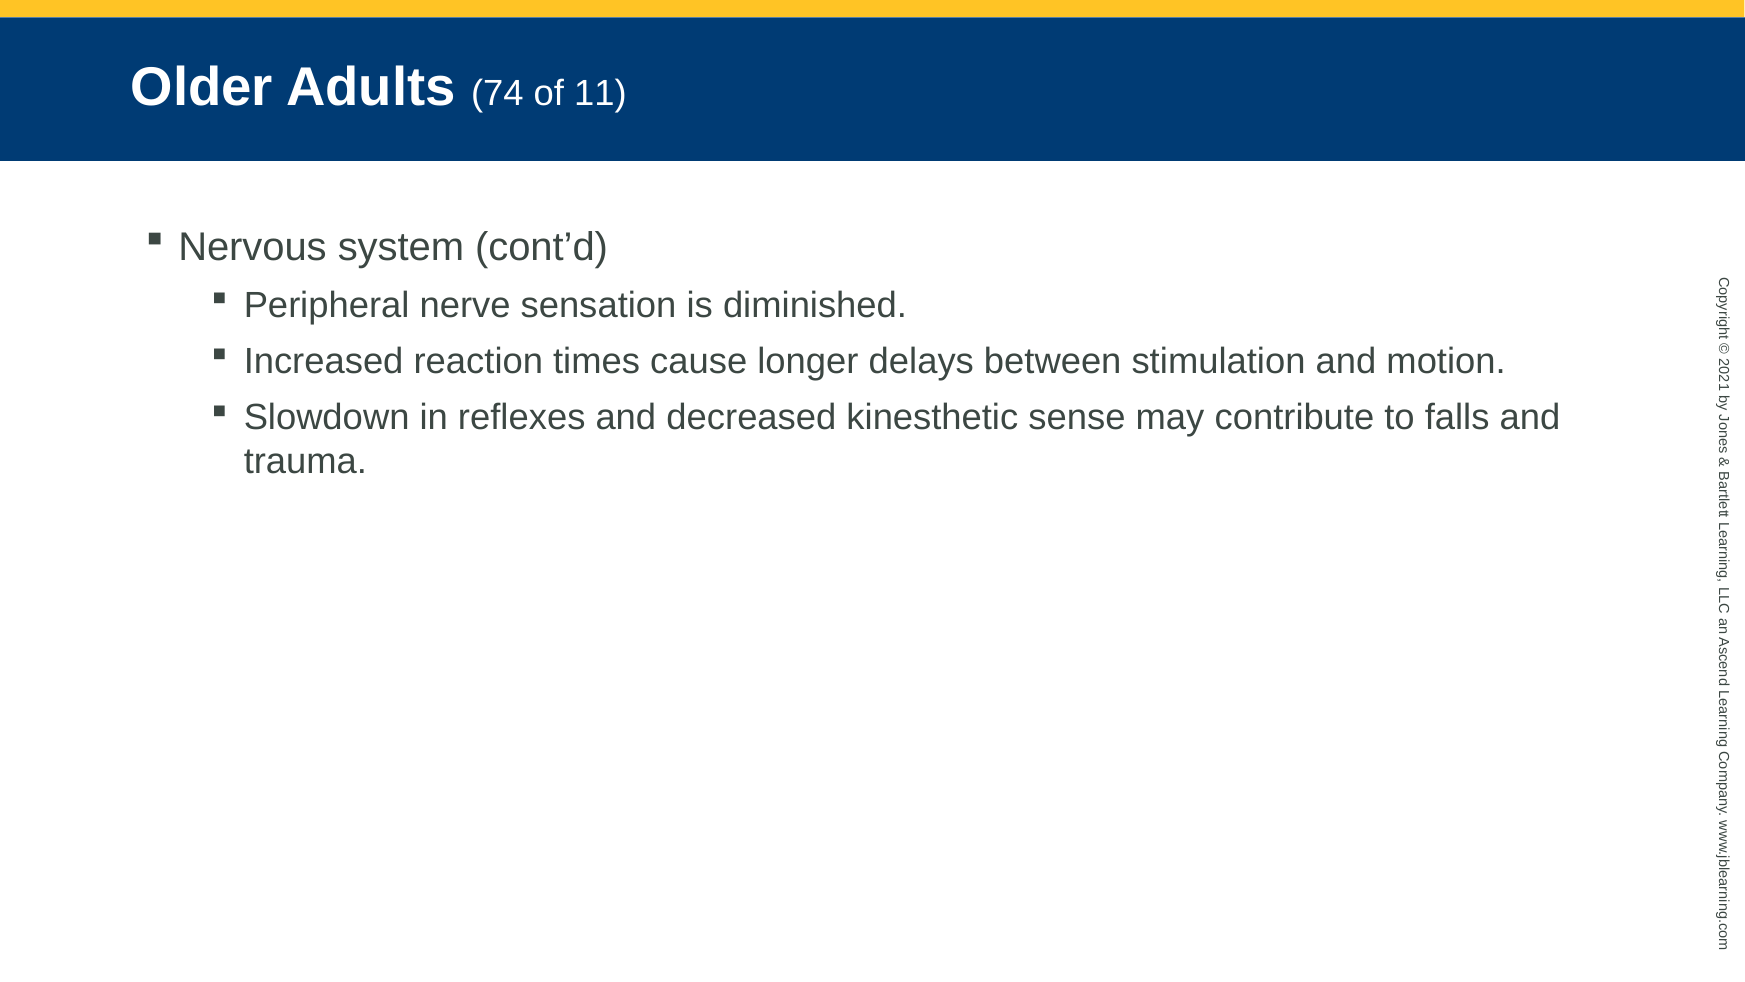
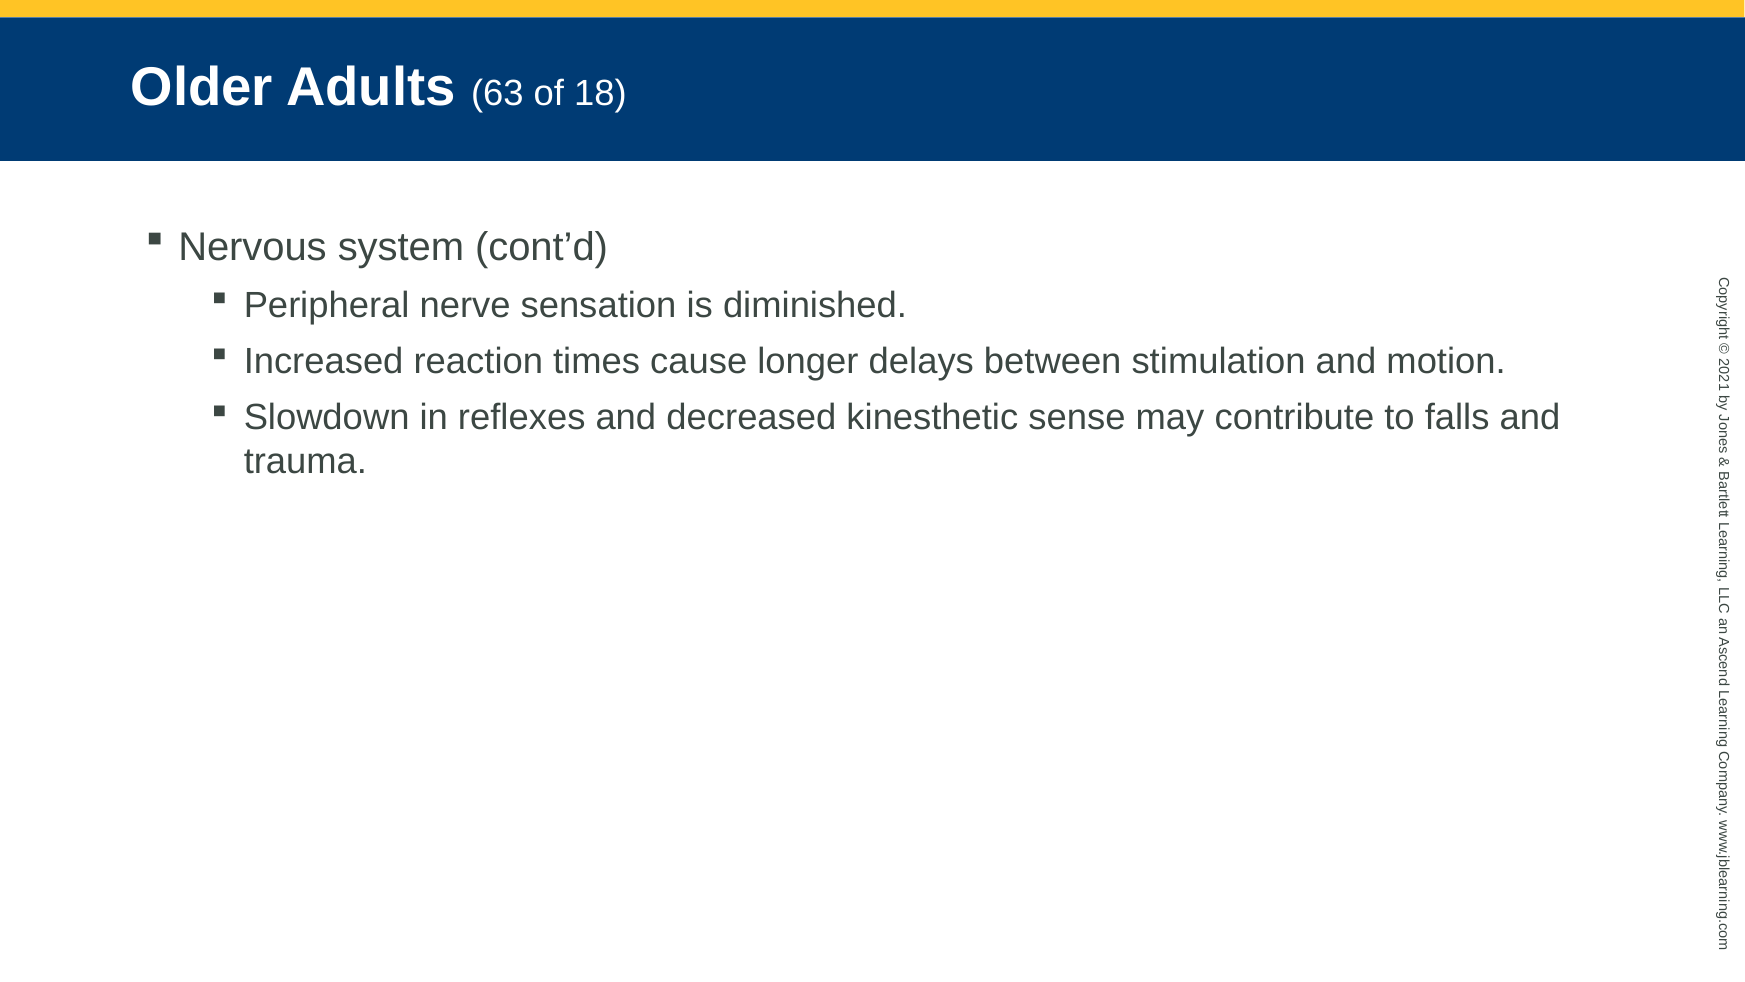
74: 74 -> 63 (497, 94)
11: 11 -> 18 (600, 94)
